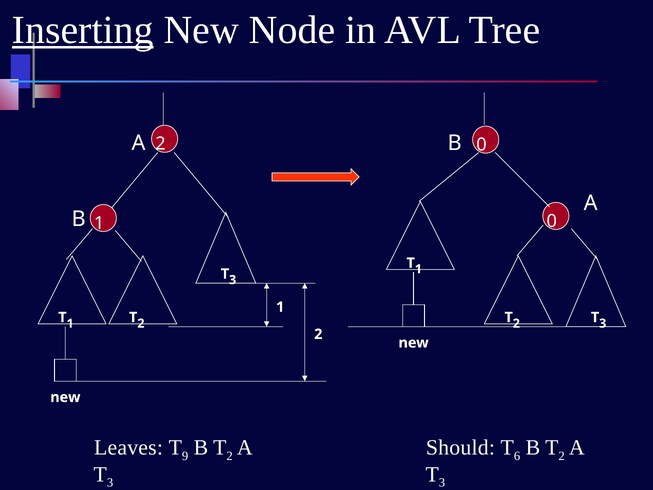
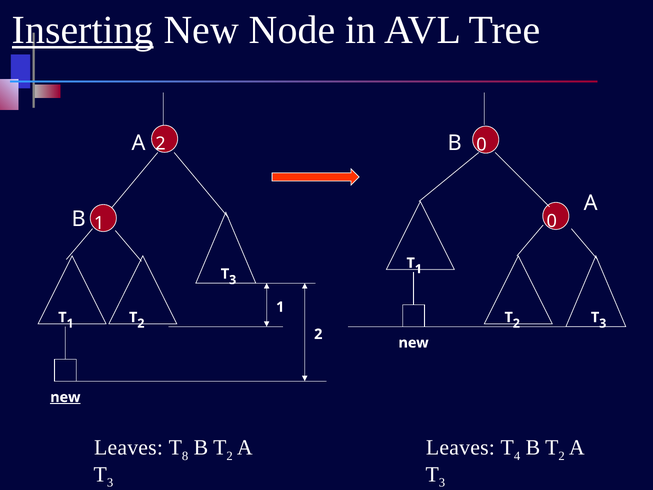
new underline: none -> present (65, 397)
9: 9 -> 8 (185, 456)
Should: Should -> Leaves (460, 447)
6: 6 -> 4 (517, 456)
